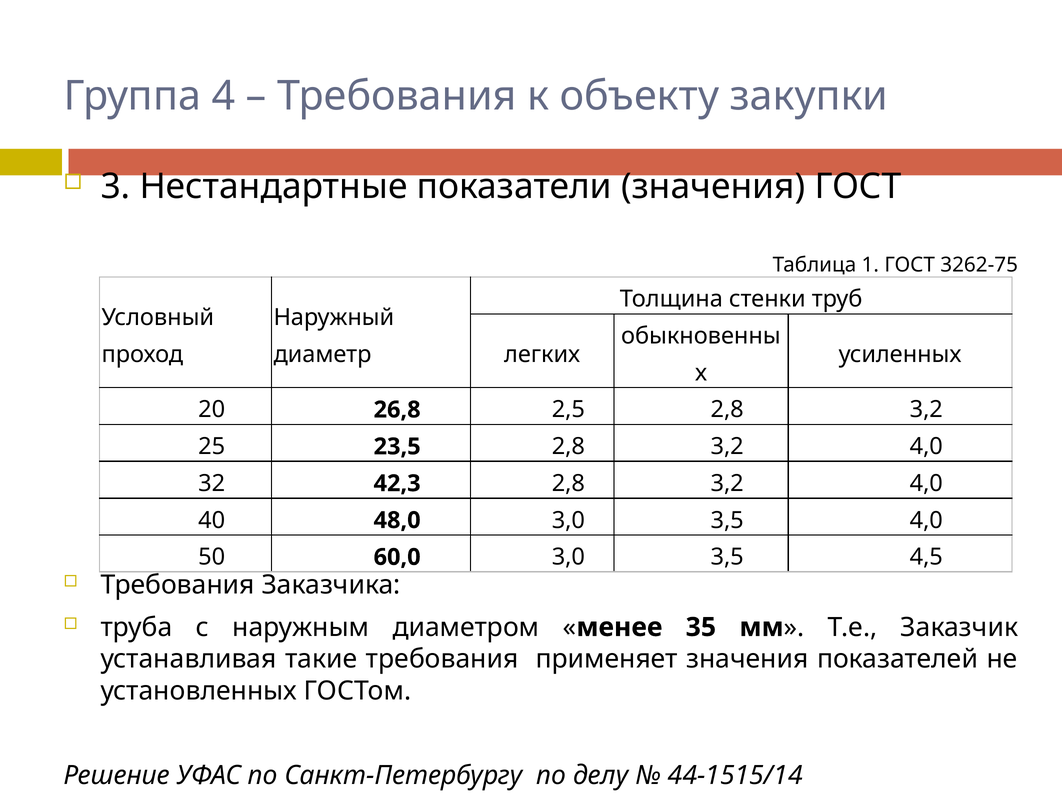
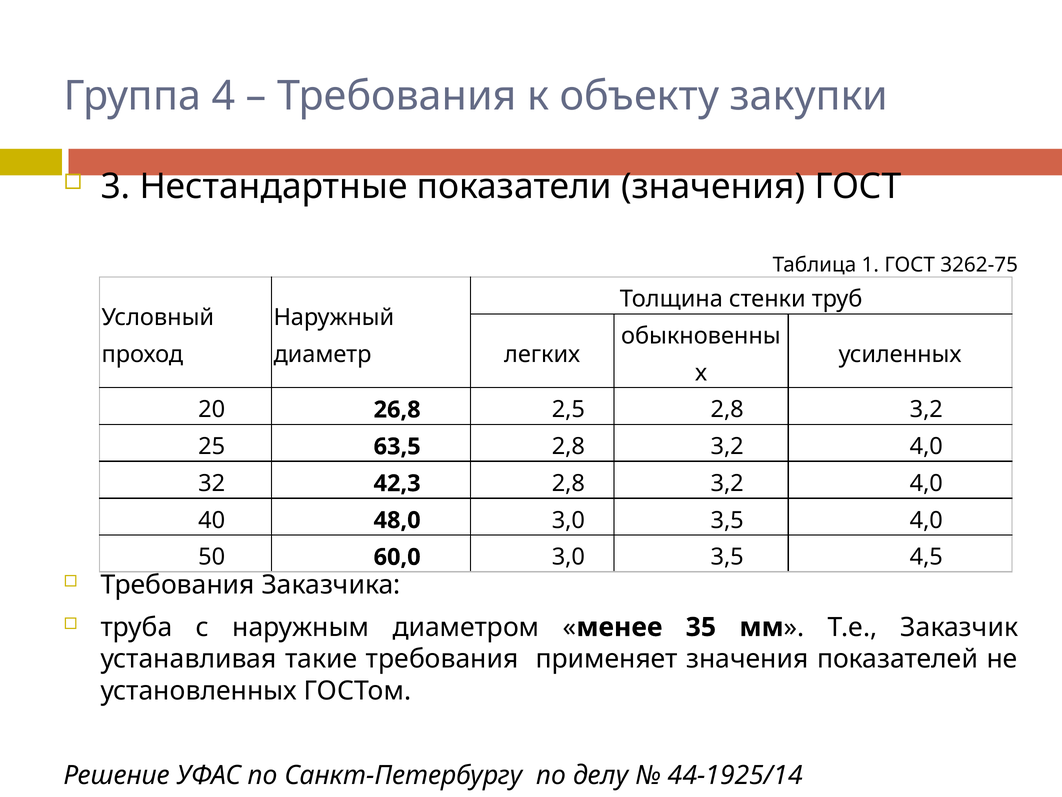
23,5: 23,5 -> 63,5 (397, 446)
44-1515/14: 44-1515/14 -> 44-1925/14 (735, 775)
